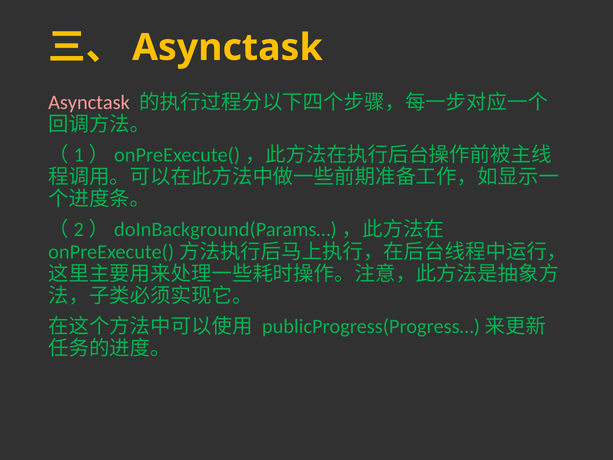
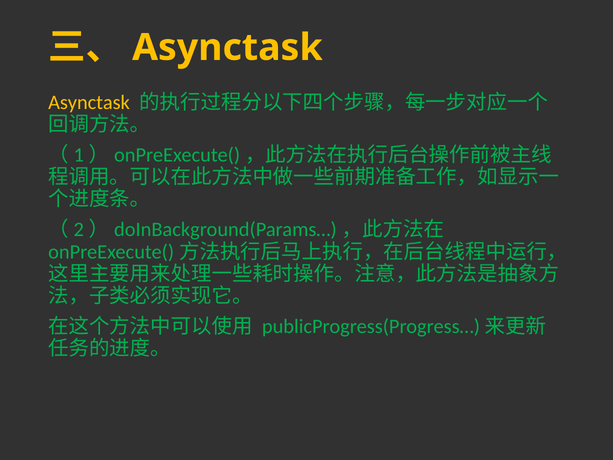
Asynctask colour: pink -> yellow (89, 102)
